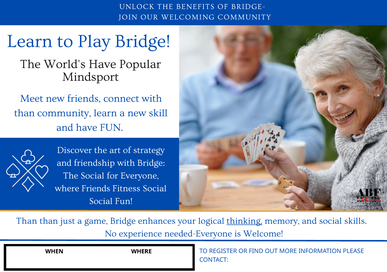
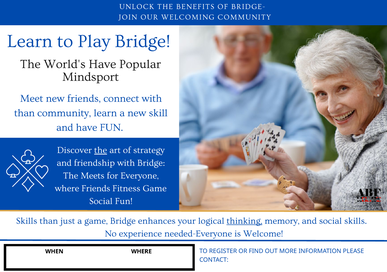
the underline: none -> present (101, 150)
The Social: Social -> Meets (93, 176)
Fitness Social: Social -> Game (155, 189)
Than: Than -> Skills (27, 221)
